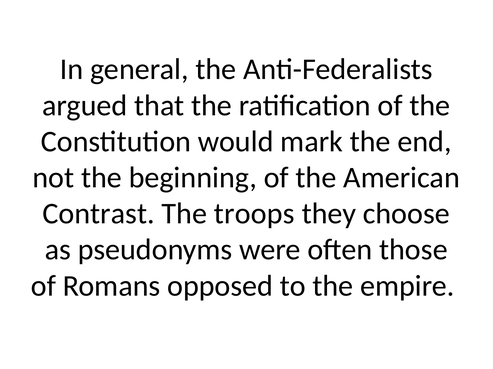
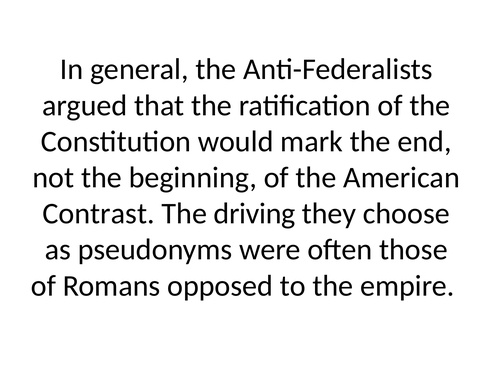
troops: troops -> driving (255, 214)
